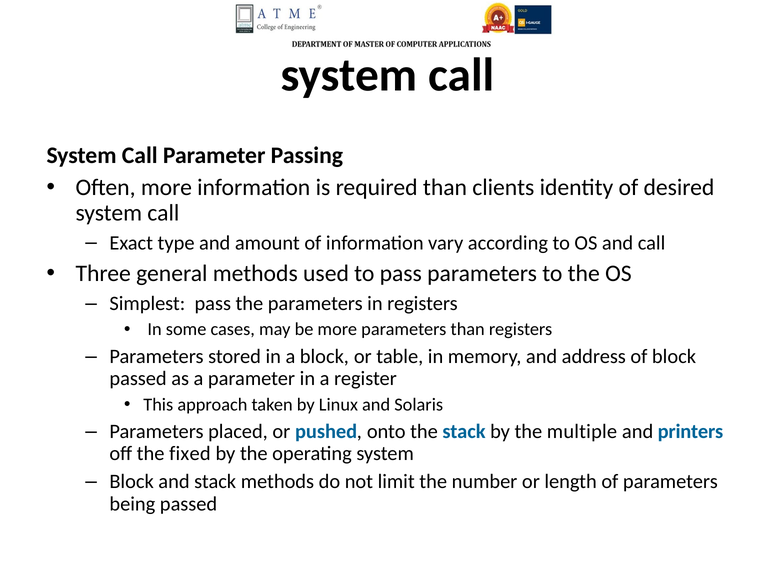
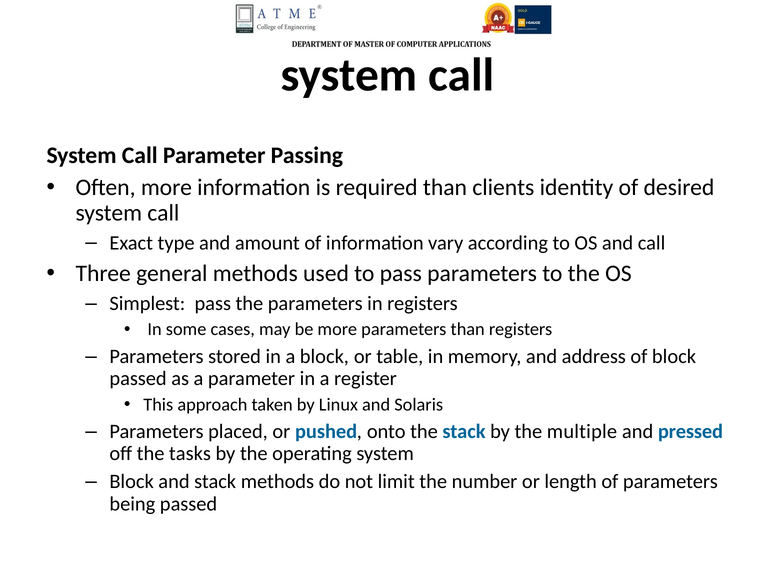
printers: printers -> pressed (690, 432)
fixed: fixed -> tasks (190, 454)
